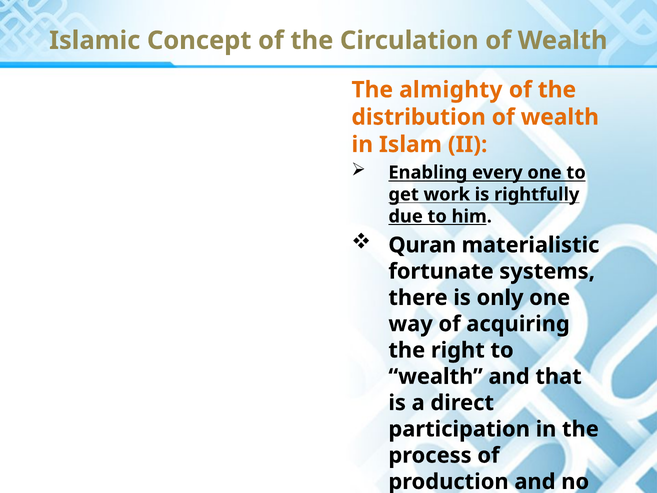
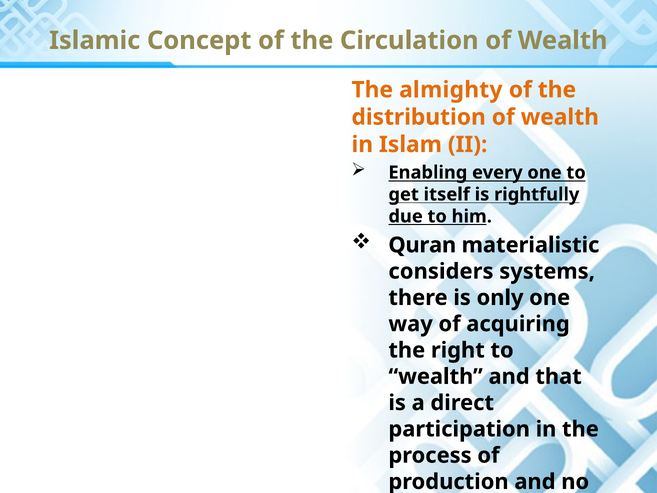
work: work -> itself (447, 194)
fortunate: fortunate -> considers (441, 271)
